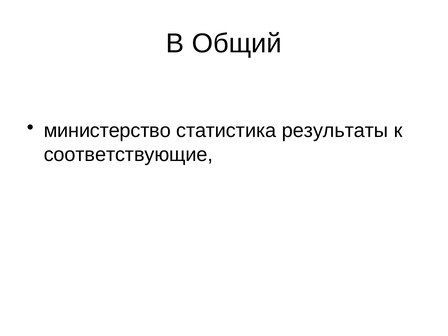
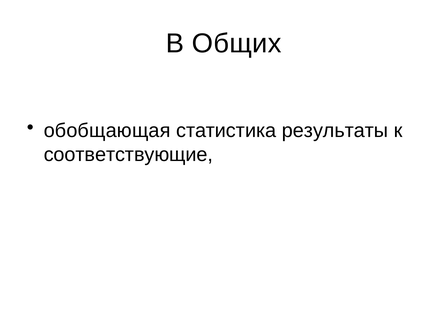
Общий: Общий -> Общих (237, 43)
министерство: министерство -> обобщающая (107, 131)
